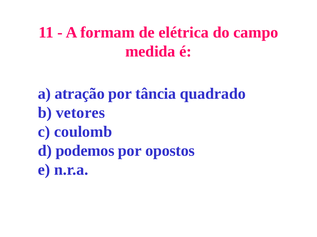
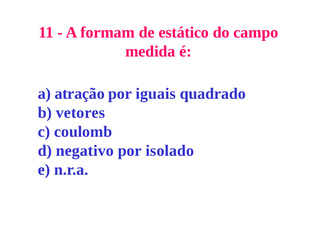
elétrica: elétrica -> estático (184, 33)
tância: tância -> iguais (156, 94)
podemos: podemos -> negativo (85, 151)
opostos: opostos -> isolado (170, 151)
